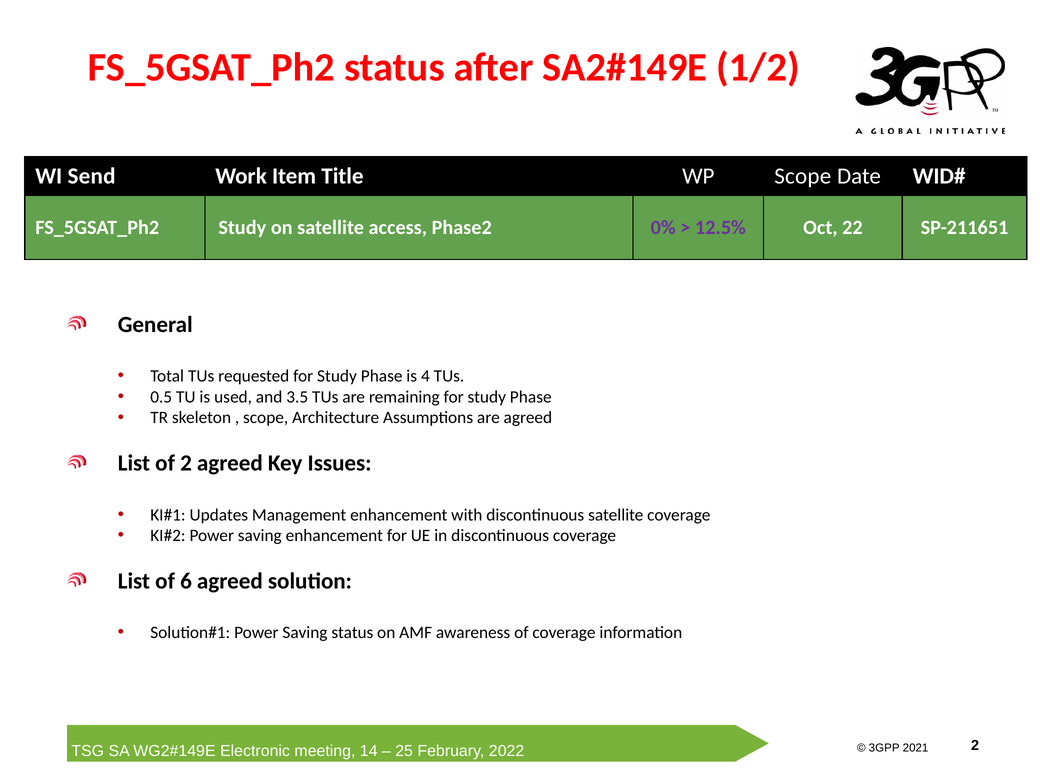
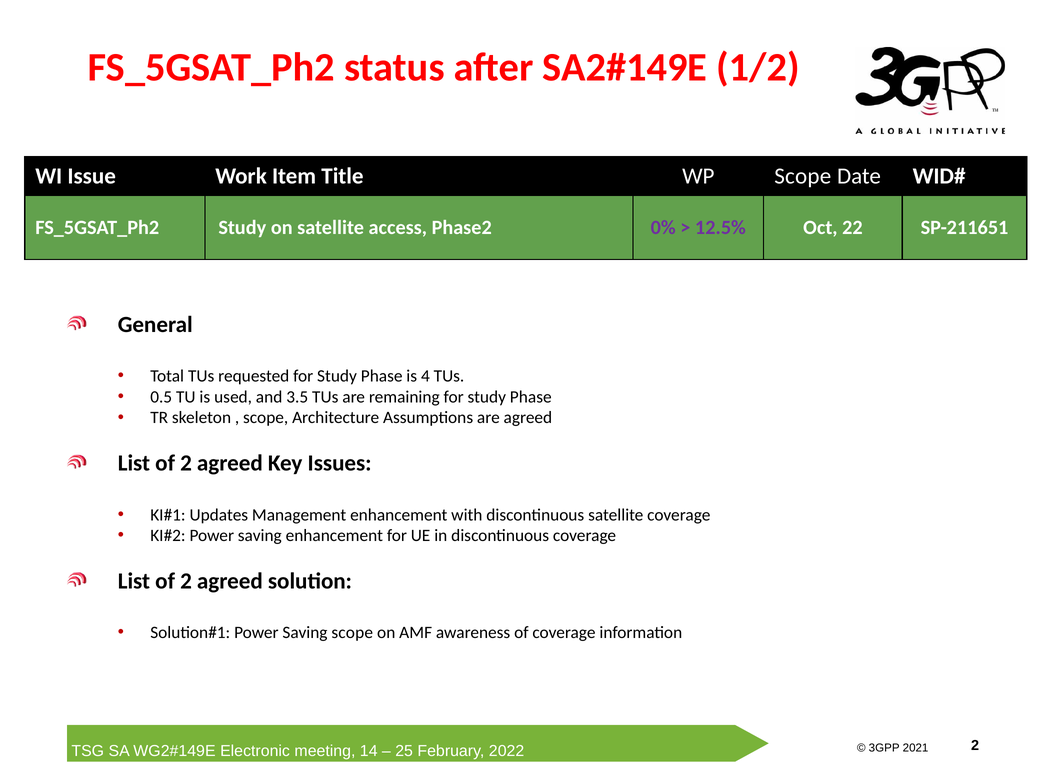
Send: Send -> Issue (92, 176)
6: 6 -> 2 (186, 581)
Saving status: status -> scope (352, 633)
